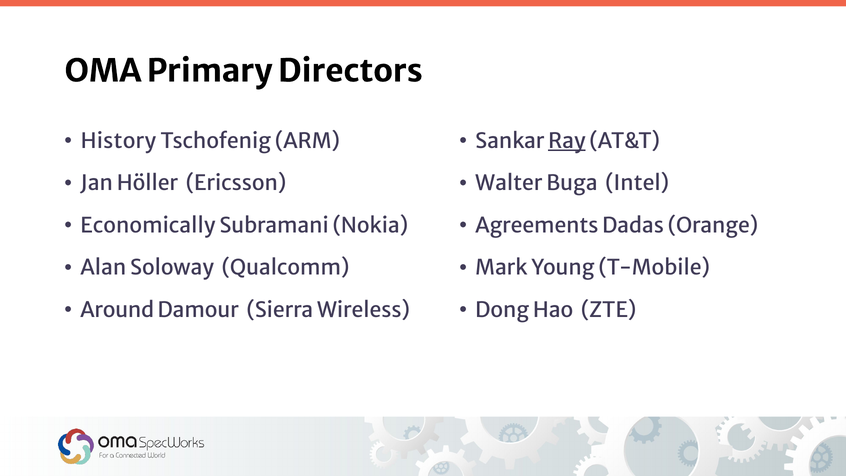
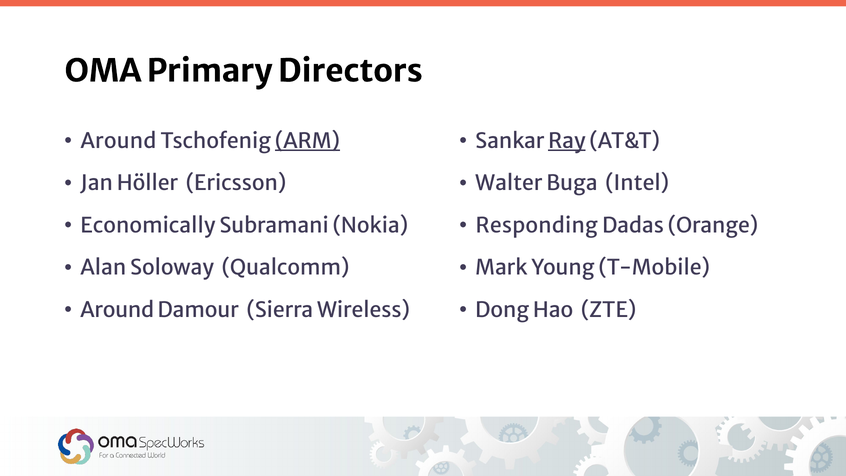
History: History -> Around (118, 141)
ARM underline: none -> present (307, 141)
Agreements: Agreements -> Responding (537, 226)
